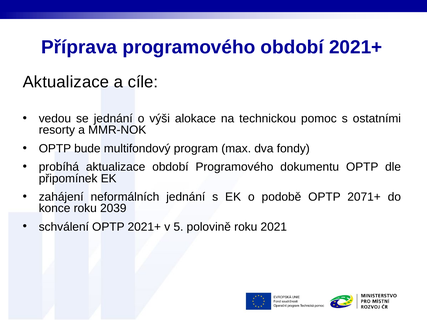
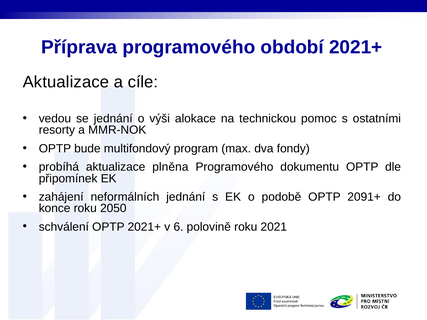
aktualizace období: období -> plněna (170, 167)
2071+: 2071+ -> 2091+ (364, 197)
2039: 2039 -> 2050 (113, 209)
5: 5 -> 6 (178, 227)
